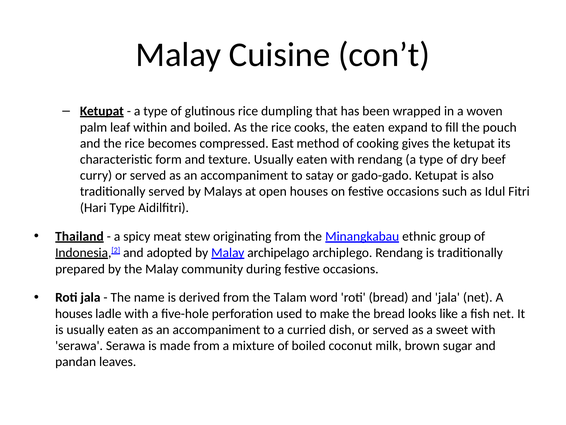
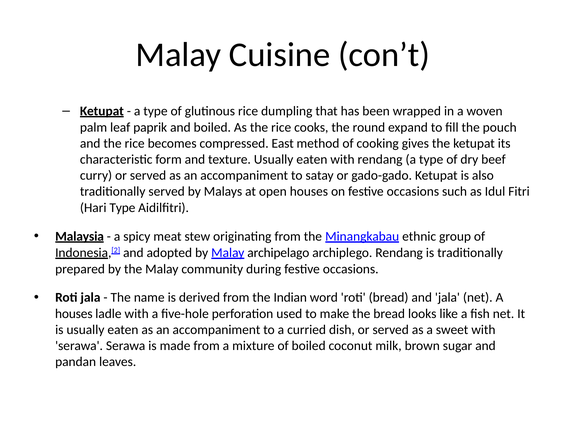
within: within -> paprik (150, 127)
the eaten: eaten -> round (369, 127)
Thailand: Thailand -> Malaysia (80, 236)
Talam: Talam -> Indian (290, 297)
